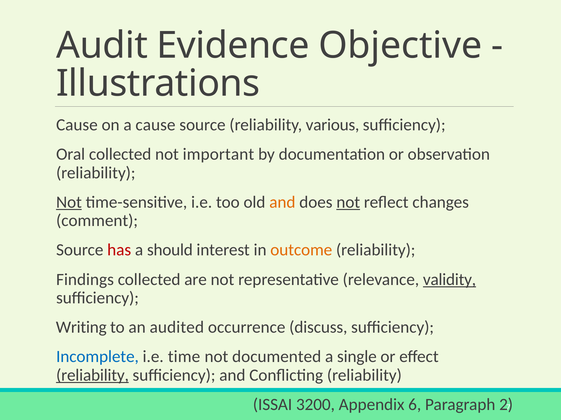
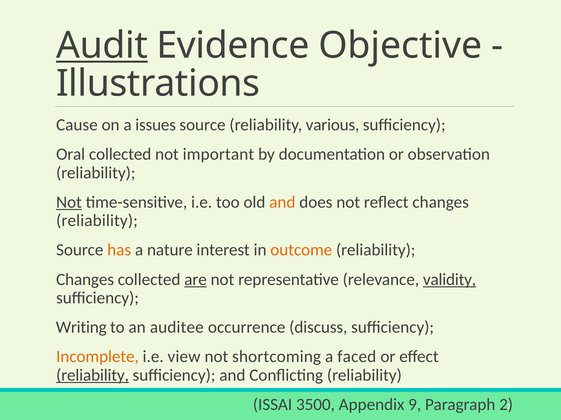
Audit underline: none -> present (102, 46)
a cause: cause -> issues (156, 125)
not underline: present -> none (348, 203)
comment: comment -> reliability (97, 221)
has colour: red -> orange (119, 250)
should: should -> nature (170, 250)
Findings: Findings -> Changes (85, 280)
are underline: none -> present (196, 280)
audited: audited -> auditee (177, 328)
Incomplete colour: blue -> orange (97, 357)
time: time -> view (184, 357)
documented: documented -> shortcoming (277, 357)
single: single -> faced (357, 357)
3200: 3200 -> 3500 (315, 405)
6: 6 -> 9 (415, 405)
